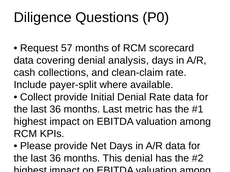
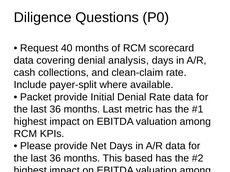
57: 57 -> 40 (67, 48)
Collect: Collect -> Packet (36, 97)
This denial: denial -> based (139, 159)
